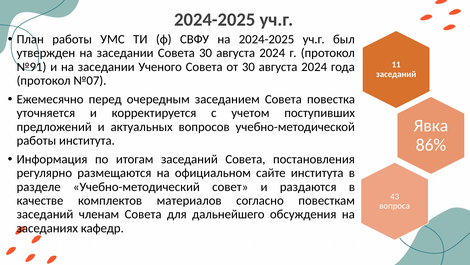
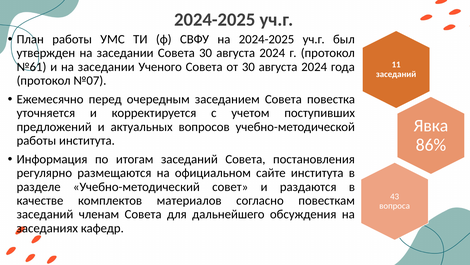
№91: №91 -> №61 (31, 67)
